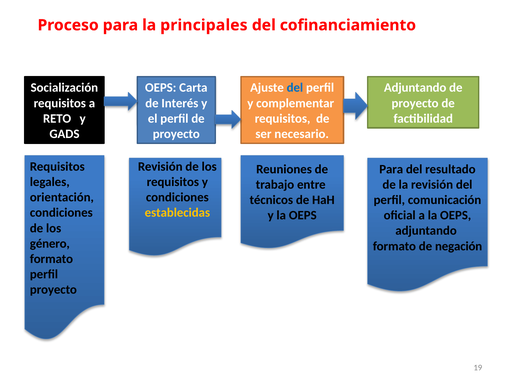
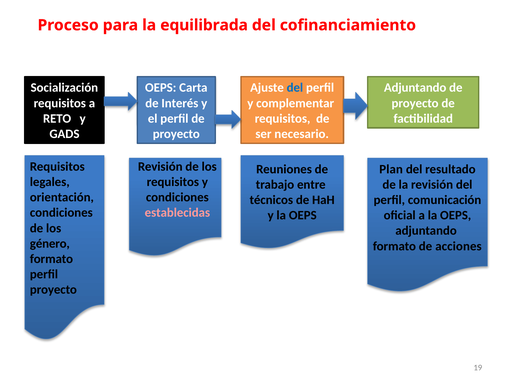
principales: principales -> equilibrada (204, 25)
Para: Para -> Plan (391, 169)
establecidas colour: yellow -> pink (177, 213)
negación: negación -> acciones (458, 246)
